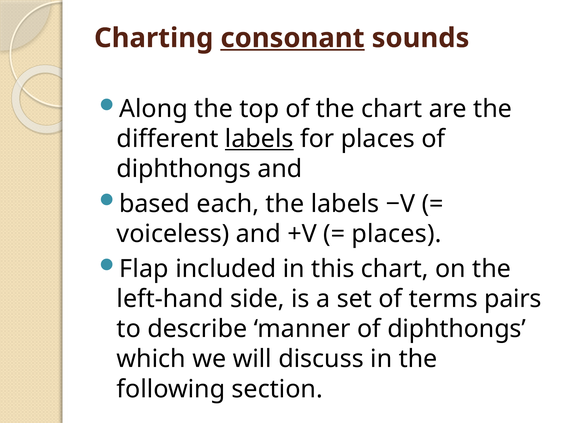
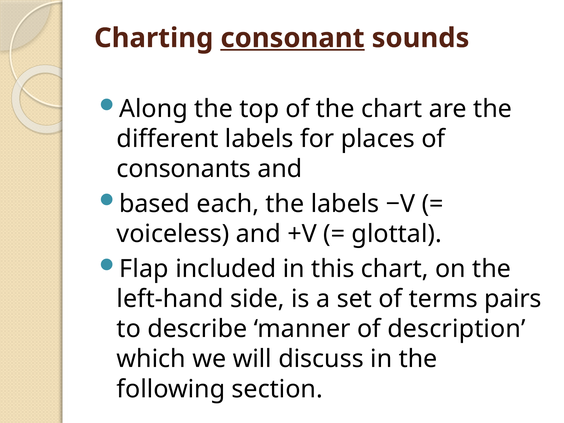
labels underline: present -> none (259, 139)
diphthongs: diphthongs -> consonants (184, 169)
places: places -> glottal (397, 234)
manner of diphthongs: diphthongs -> description (456, 329)
